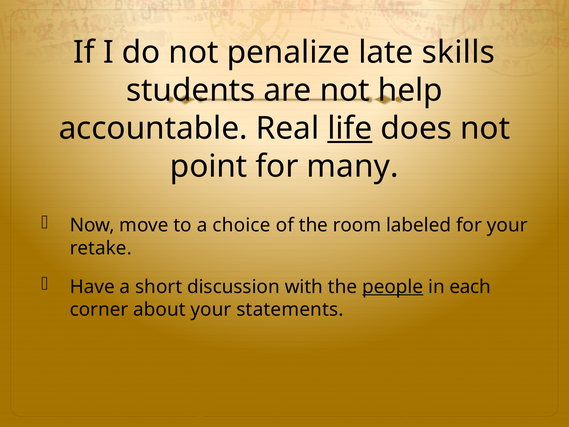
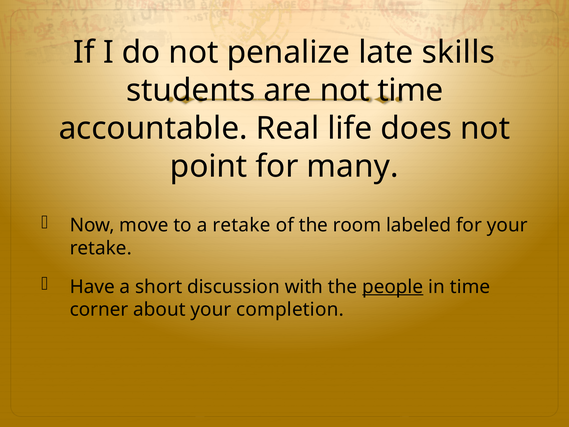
not help: help -> time (410, 90)
life underline: present -> none (350, 128)
a choice: choice -> retake (242, 225)
in each: each -> time (470, 287)
statements: statements -> completion (290, 309)
